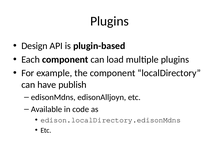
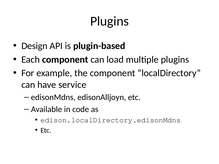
publish: publish -> service (72, 85)
